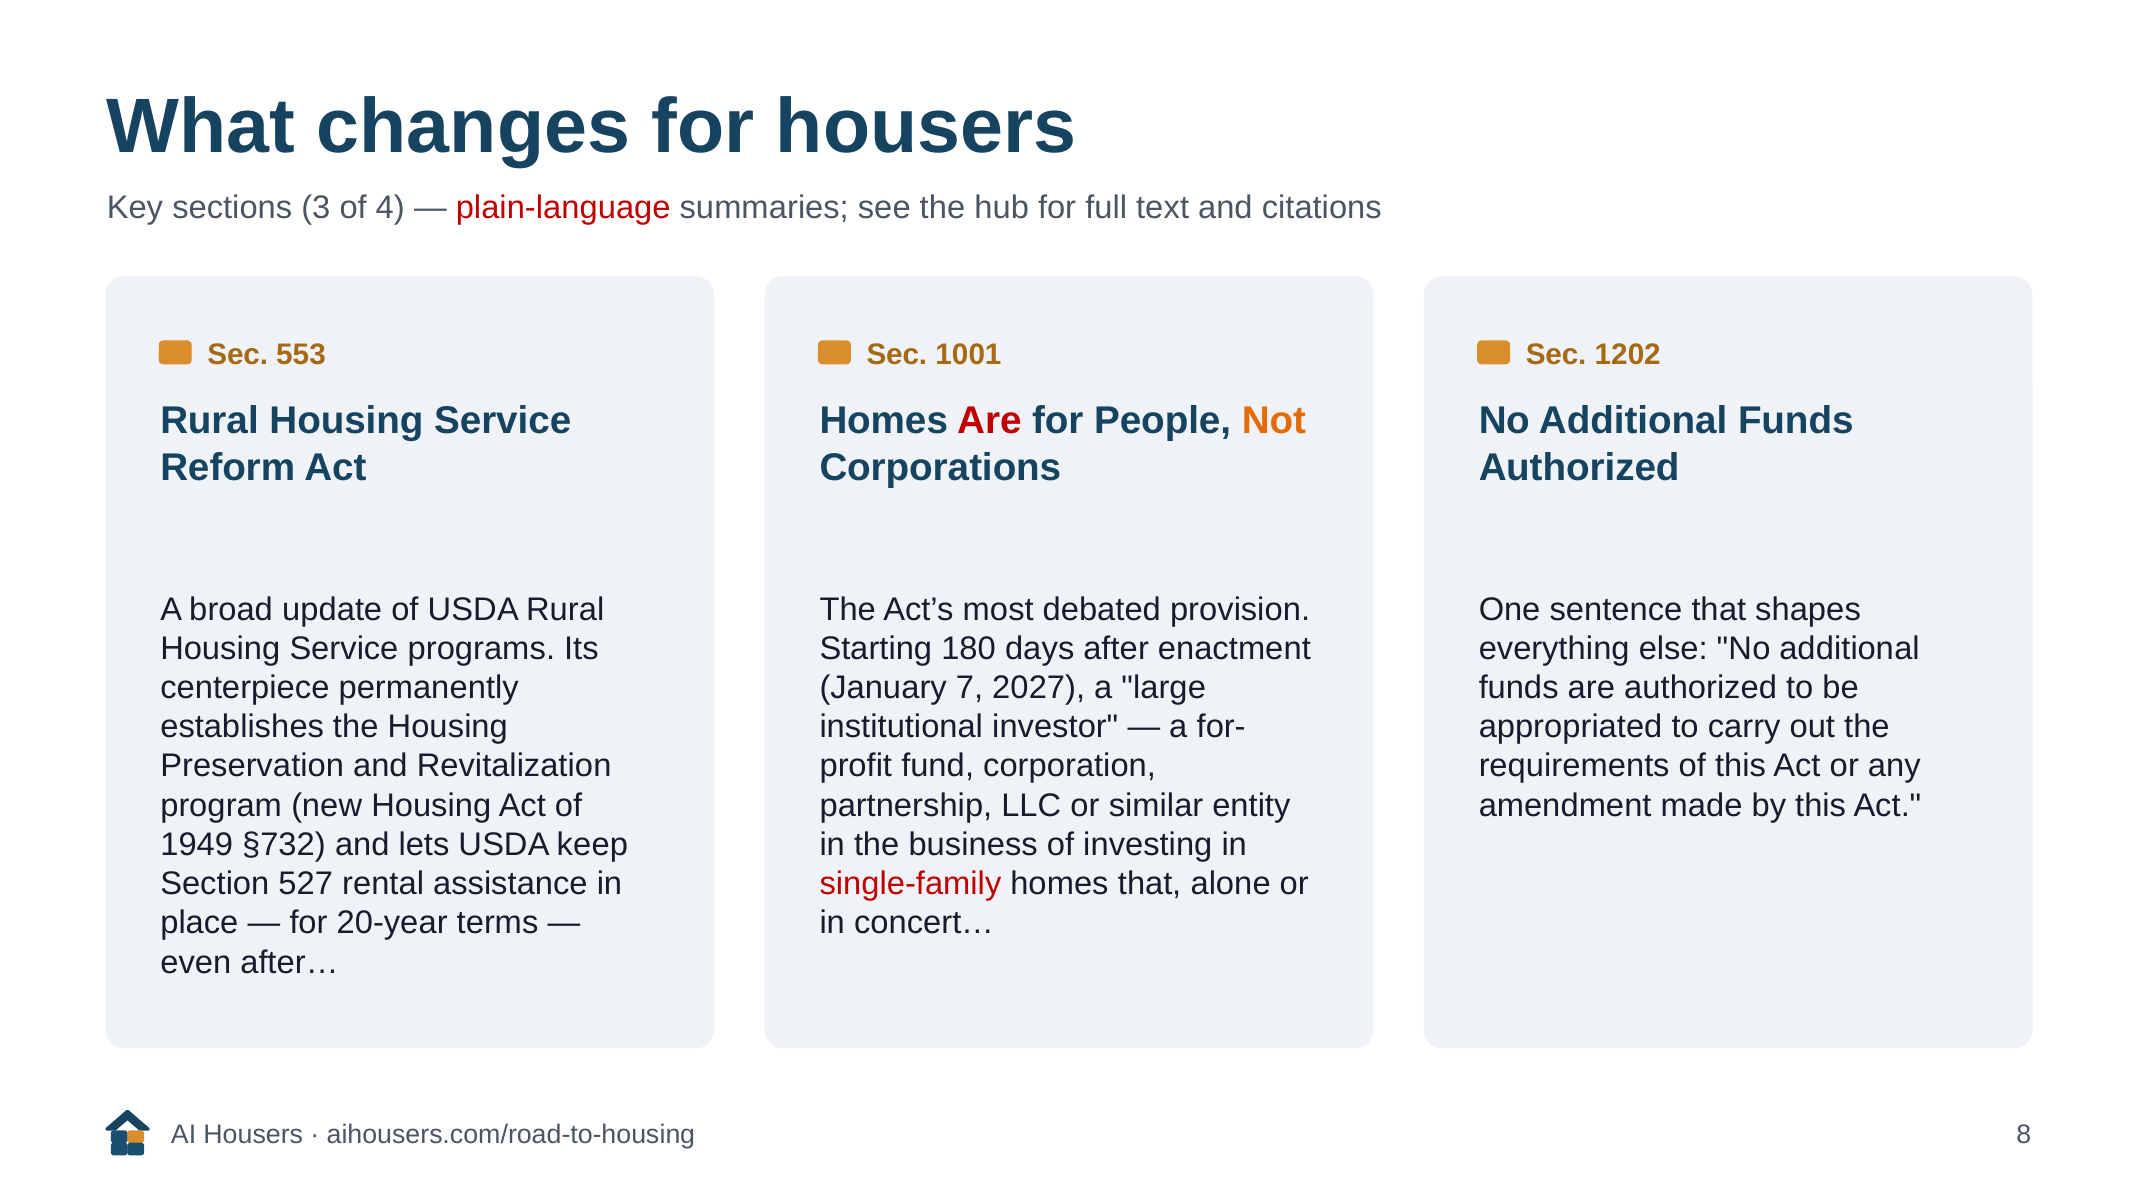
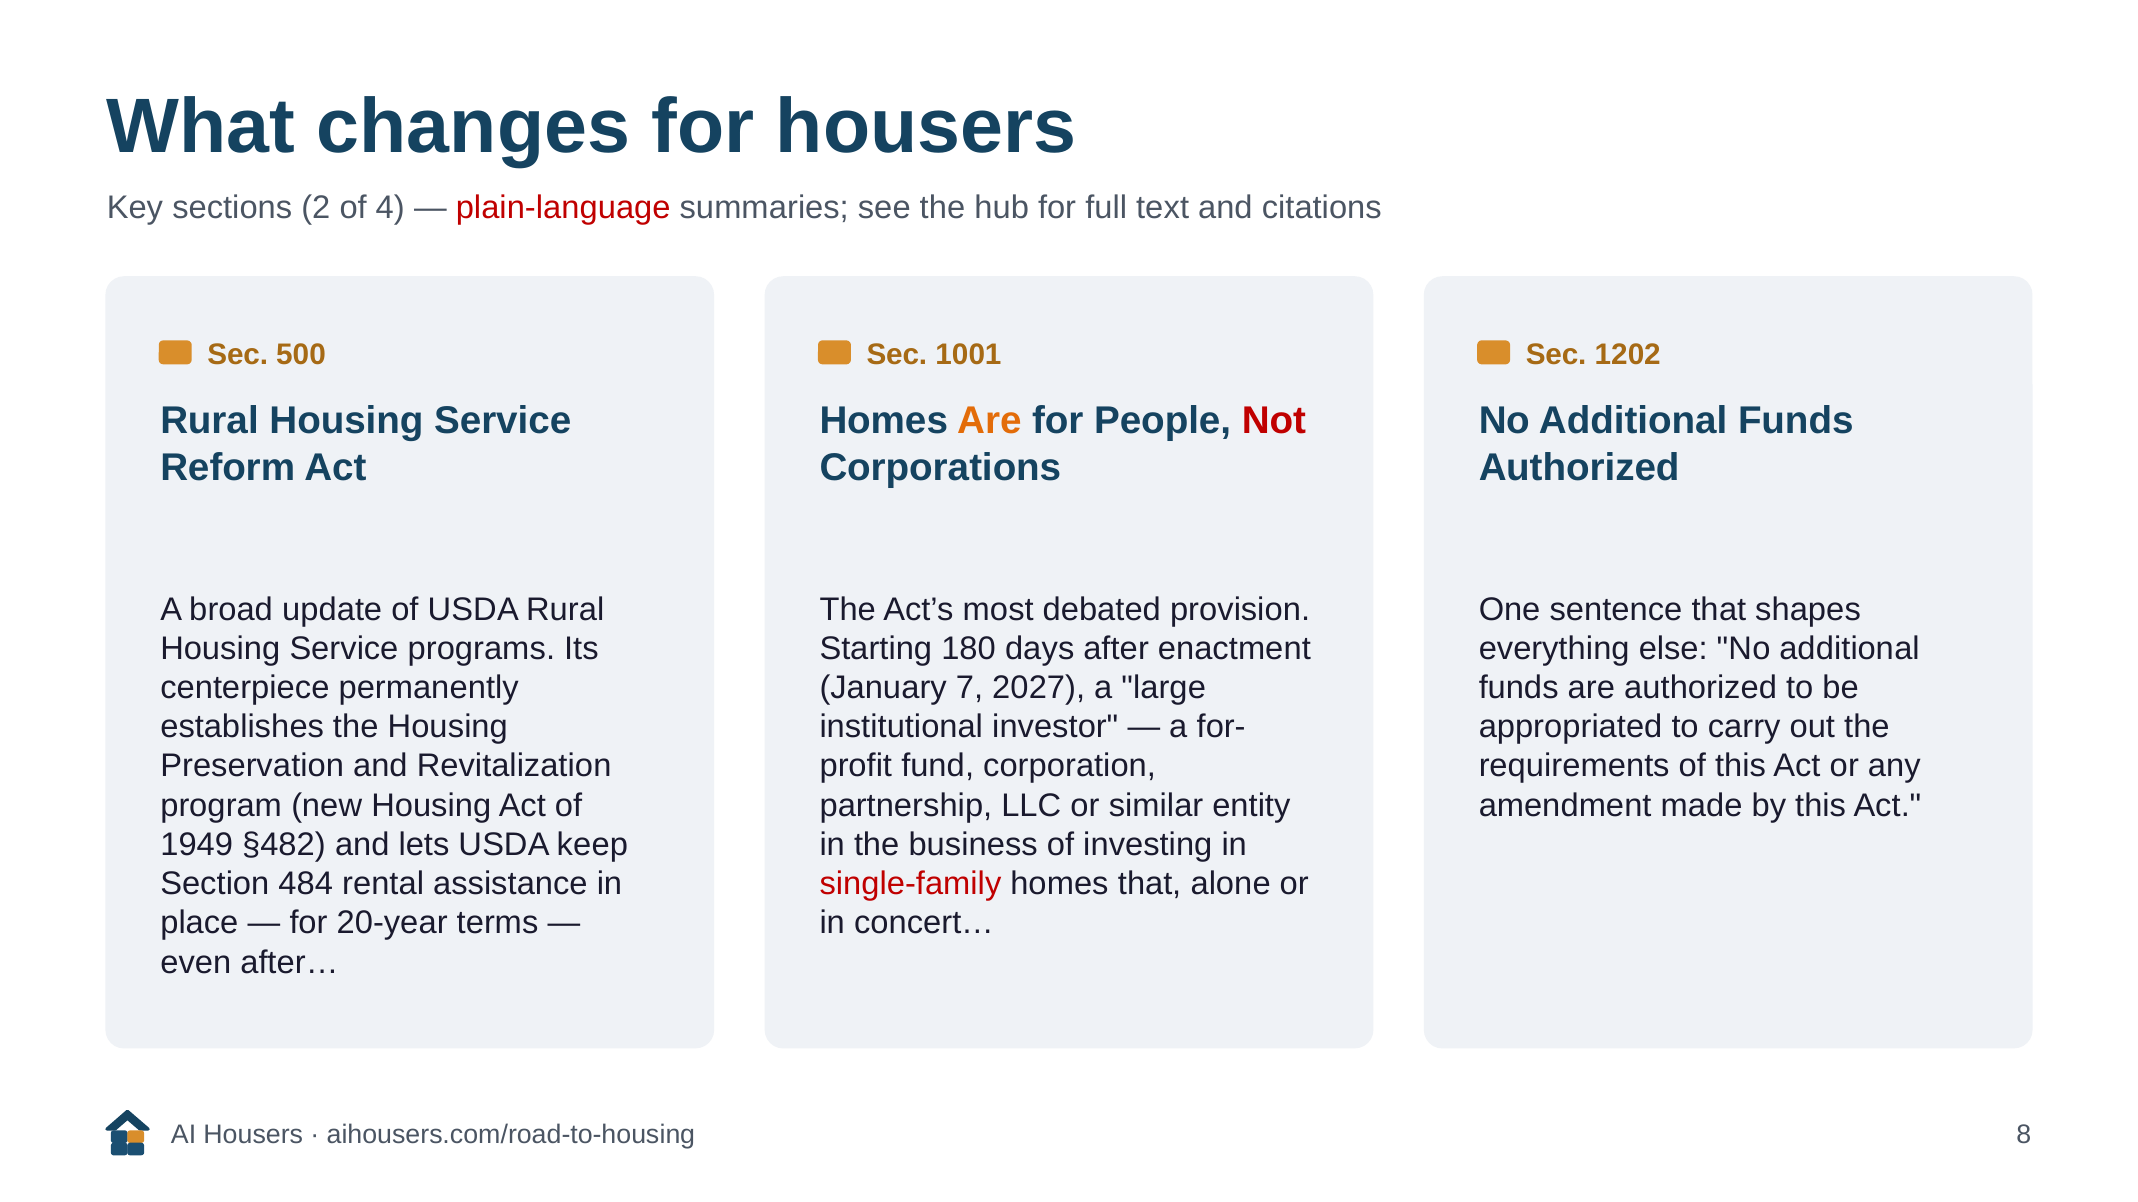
3: 3 -> 2 (316, 207)
553: 553 -> 500 (301, 355)
Are colour: red -> orange (989, 421)
Not colour: orange -> red (1274, 421)
§732: §732 -> §482 (284, 845)
527: 527 -> 484 (306, 884)
